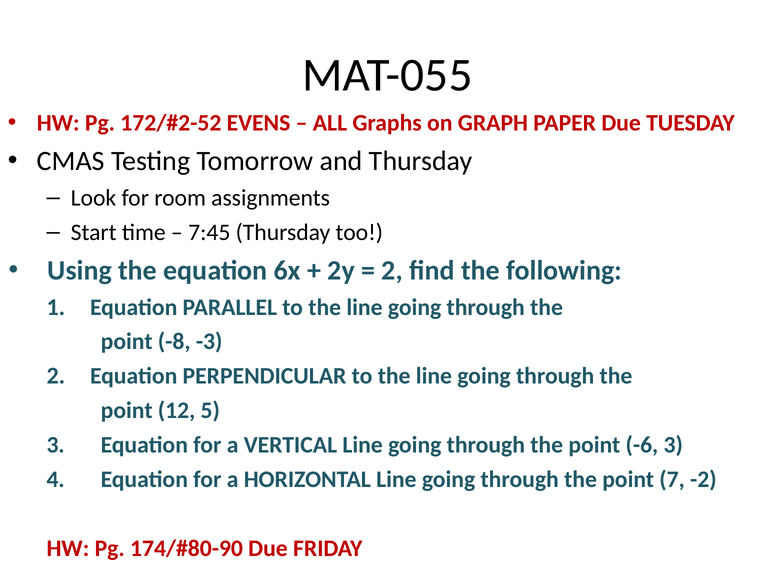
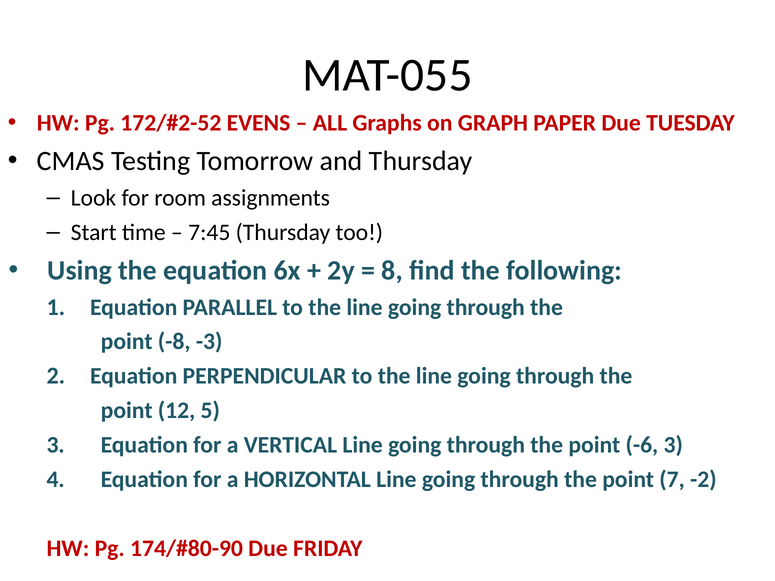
2: 2 -> 8 (392, 271)
